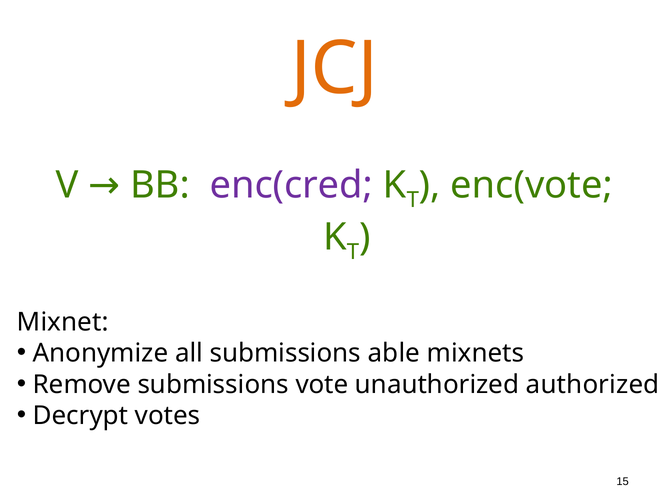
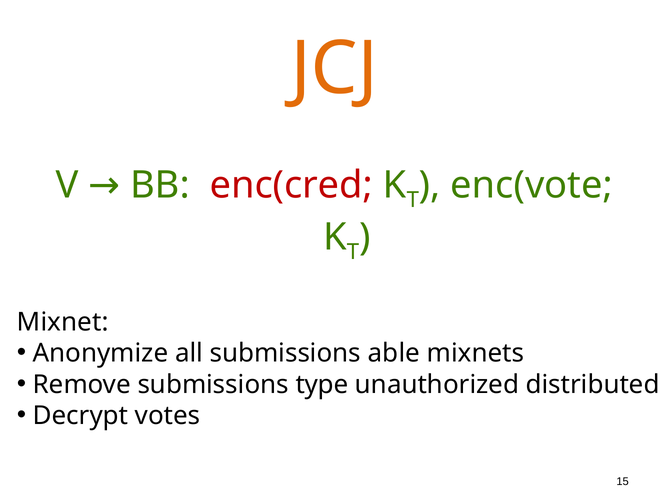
enc(cred colour: purple -> red (291, 185)
vote: vote -> type (322, 384)
authorized: authorized -> distributed (593, 384)
